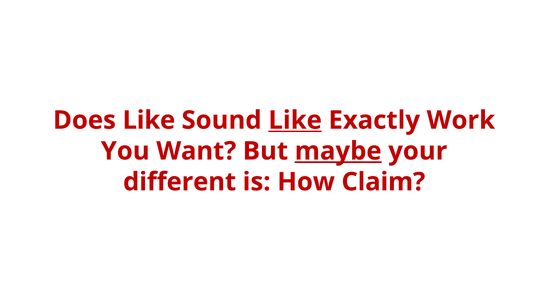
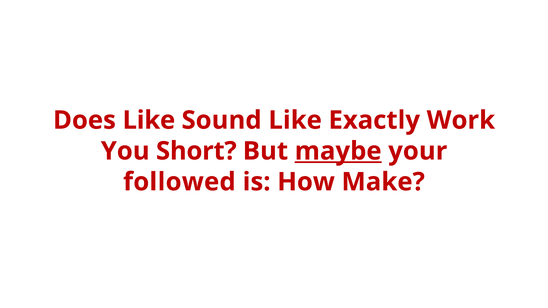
Like underline: present -> none (295, 120)
Want: Want -> Short (196, 151)
different: different -> followed (179, 182)
Claim: Claim -> Make (383, 182)
